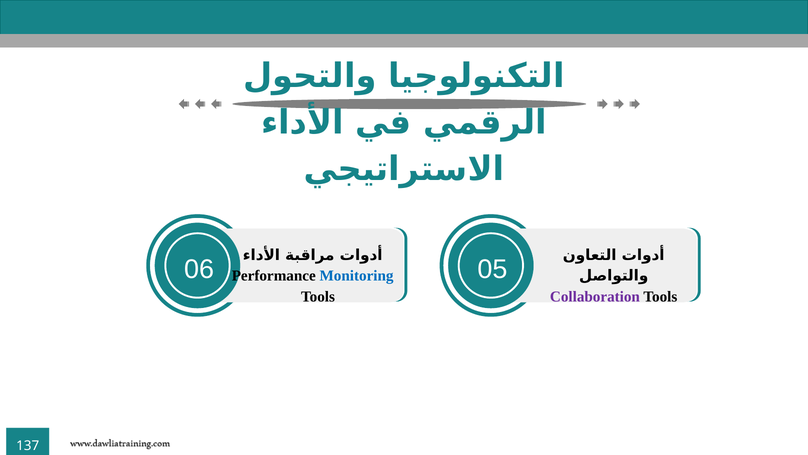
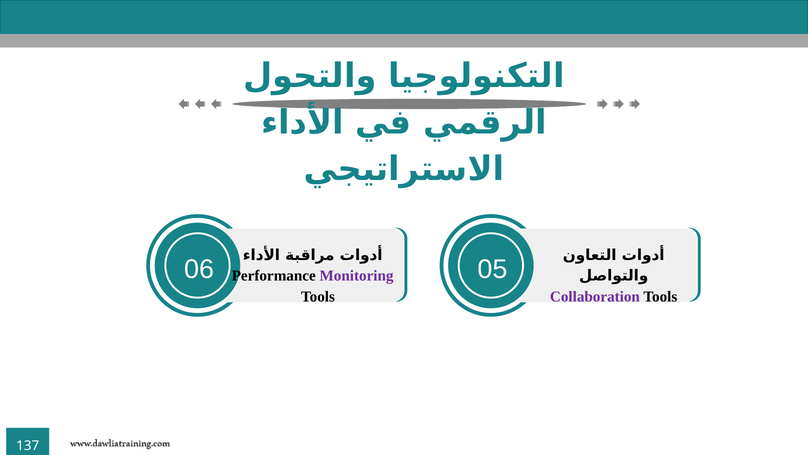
Monitoring colour: blue -> purple (357, 276)
